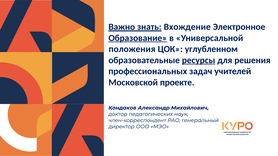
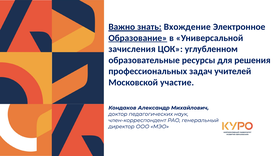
положения: положения -> зачисления (132, 49)
ресурсы underline: present -> none (199, 60)
проекте: проекте -> участие (177, 83)
